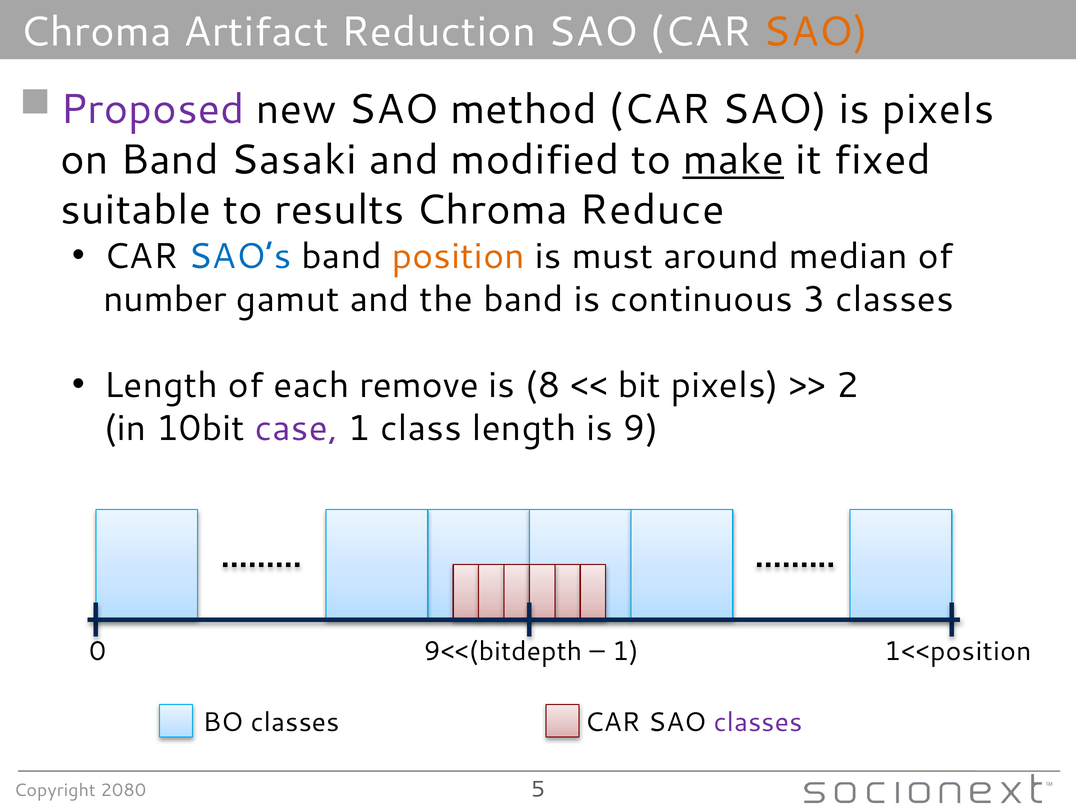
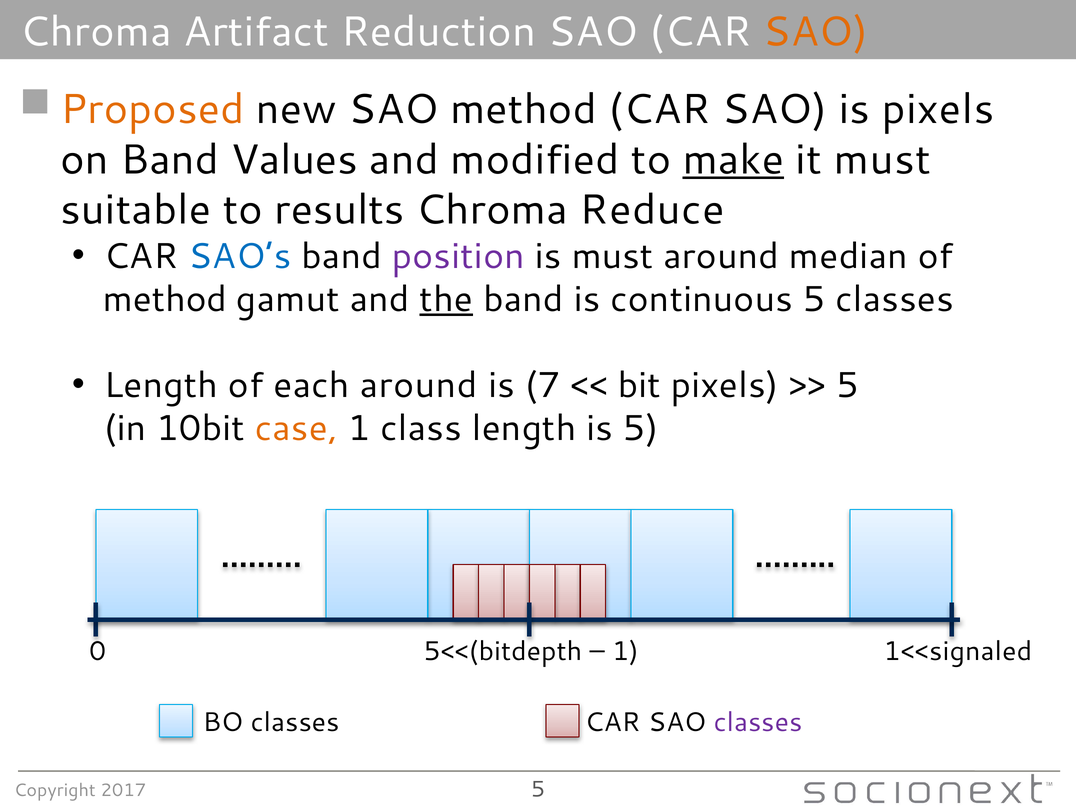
Proposed colour: purple -> orange (152, 110)
Sasaki: Sasaki -> Values (294, 160)
it fixed: fixed -> must (883, 160)
position colour: orange -> purple (458, 256)
number: number -> method (165, 299)
the underline: none -> present (446, 299)
continuous 3: 3 -> 5 (814, 299)
each remove: remove -> around (419, 385)
8: 8 -> 7 (543, 385)
2: 2 -> 5 (847, 385)
case colour: purple -> orange (296, 428)
is 9: 9 -> 5 (641, 428)
9<<(bitdepth: 9<<(bitdepth -> 5<<(bitdepth (503, 651)
1<<position: 1<<position -> 1<<signaled (958, 651)
2080: 2080 -> 2017 (123, 791)
